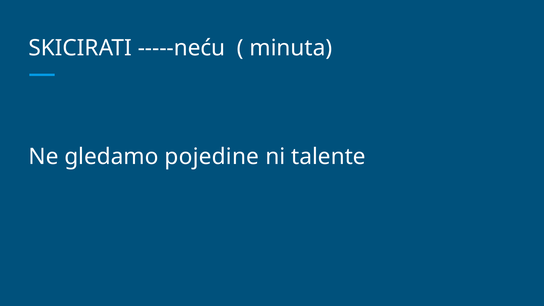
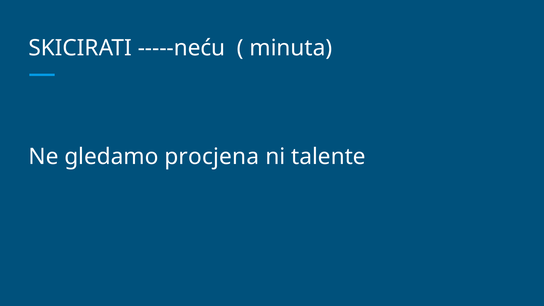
pojedine: pojedine -> procjena (212, 157)
